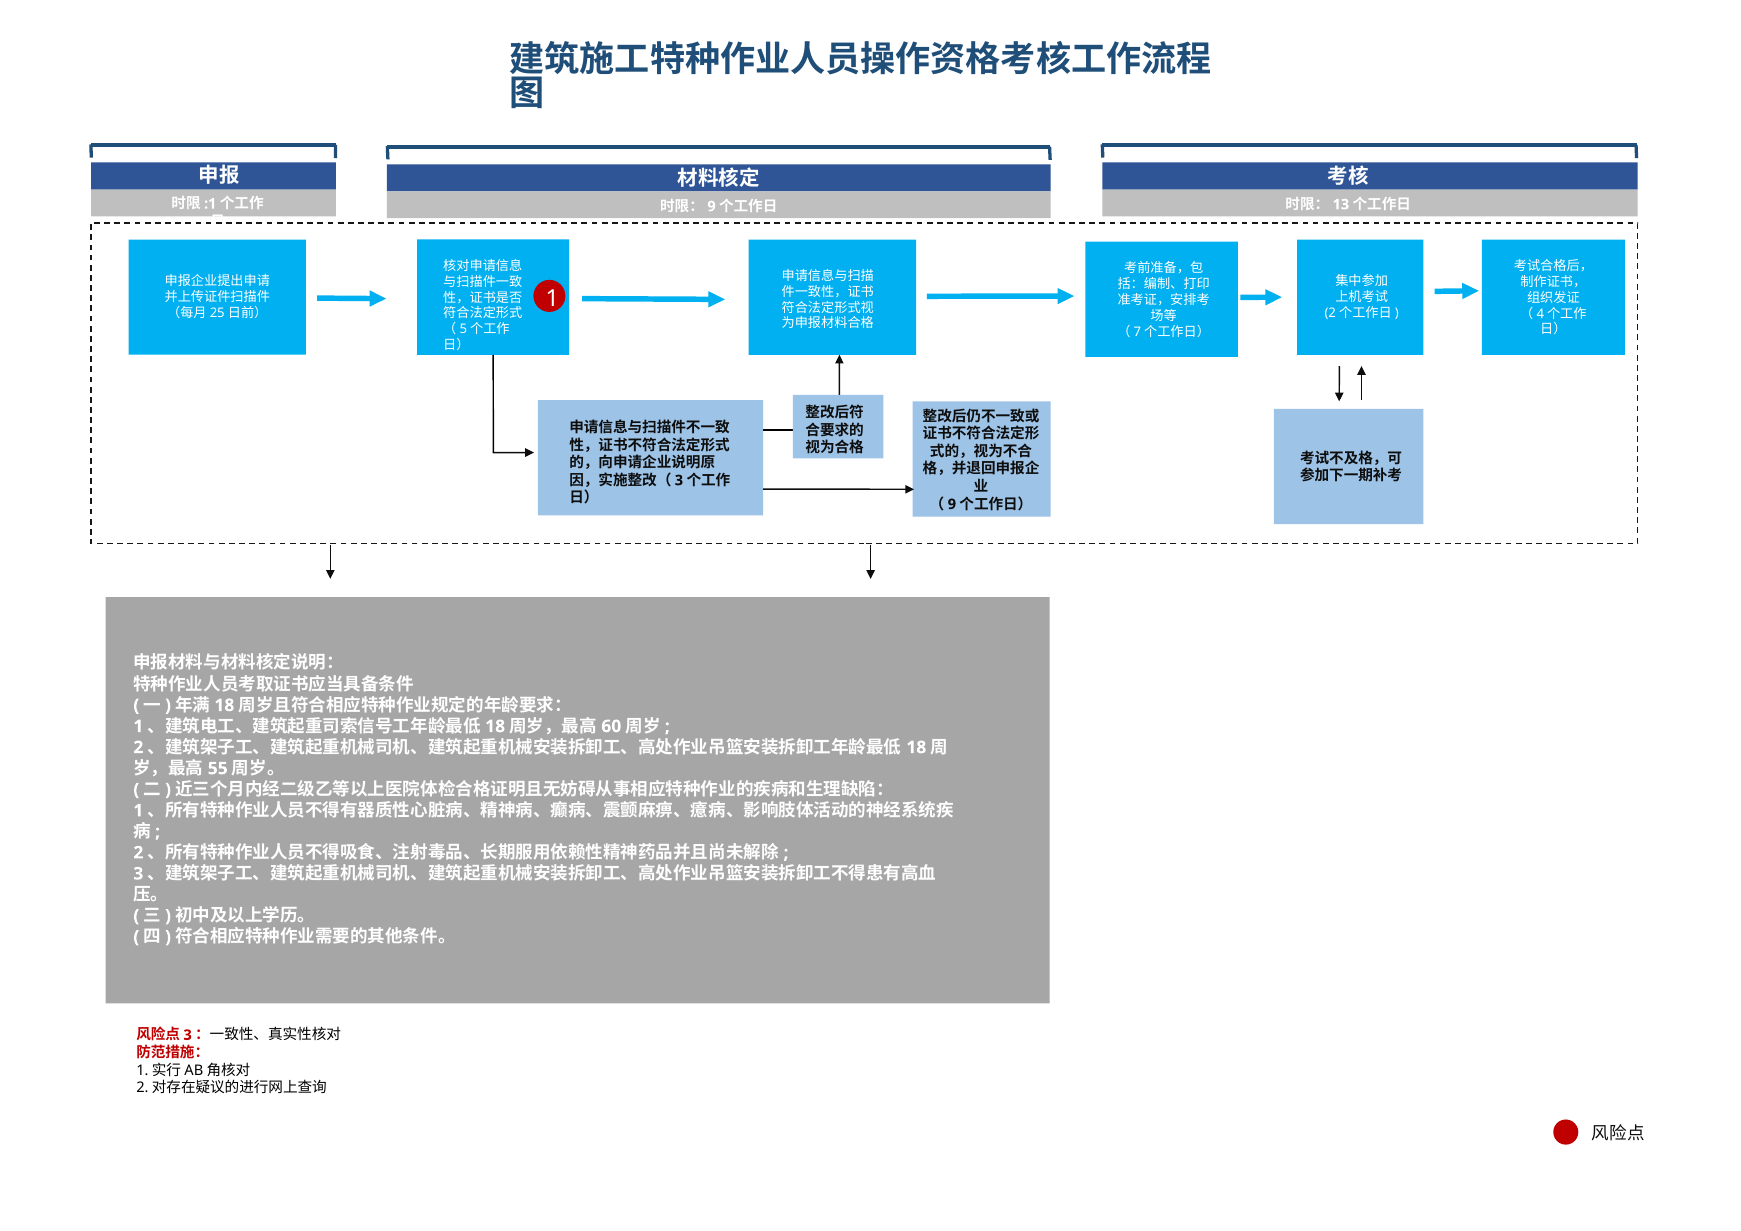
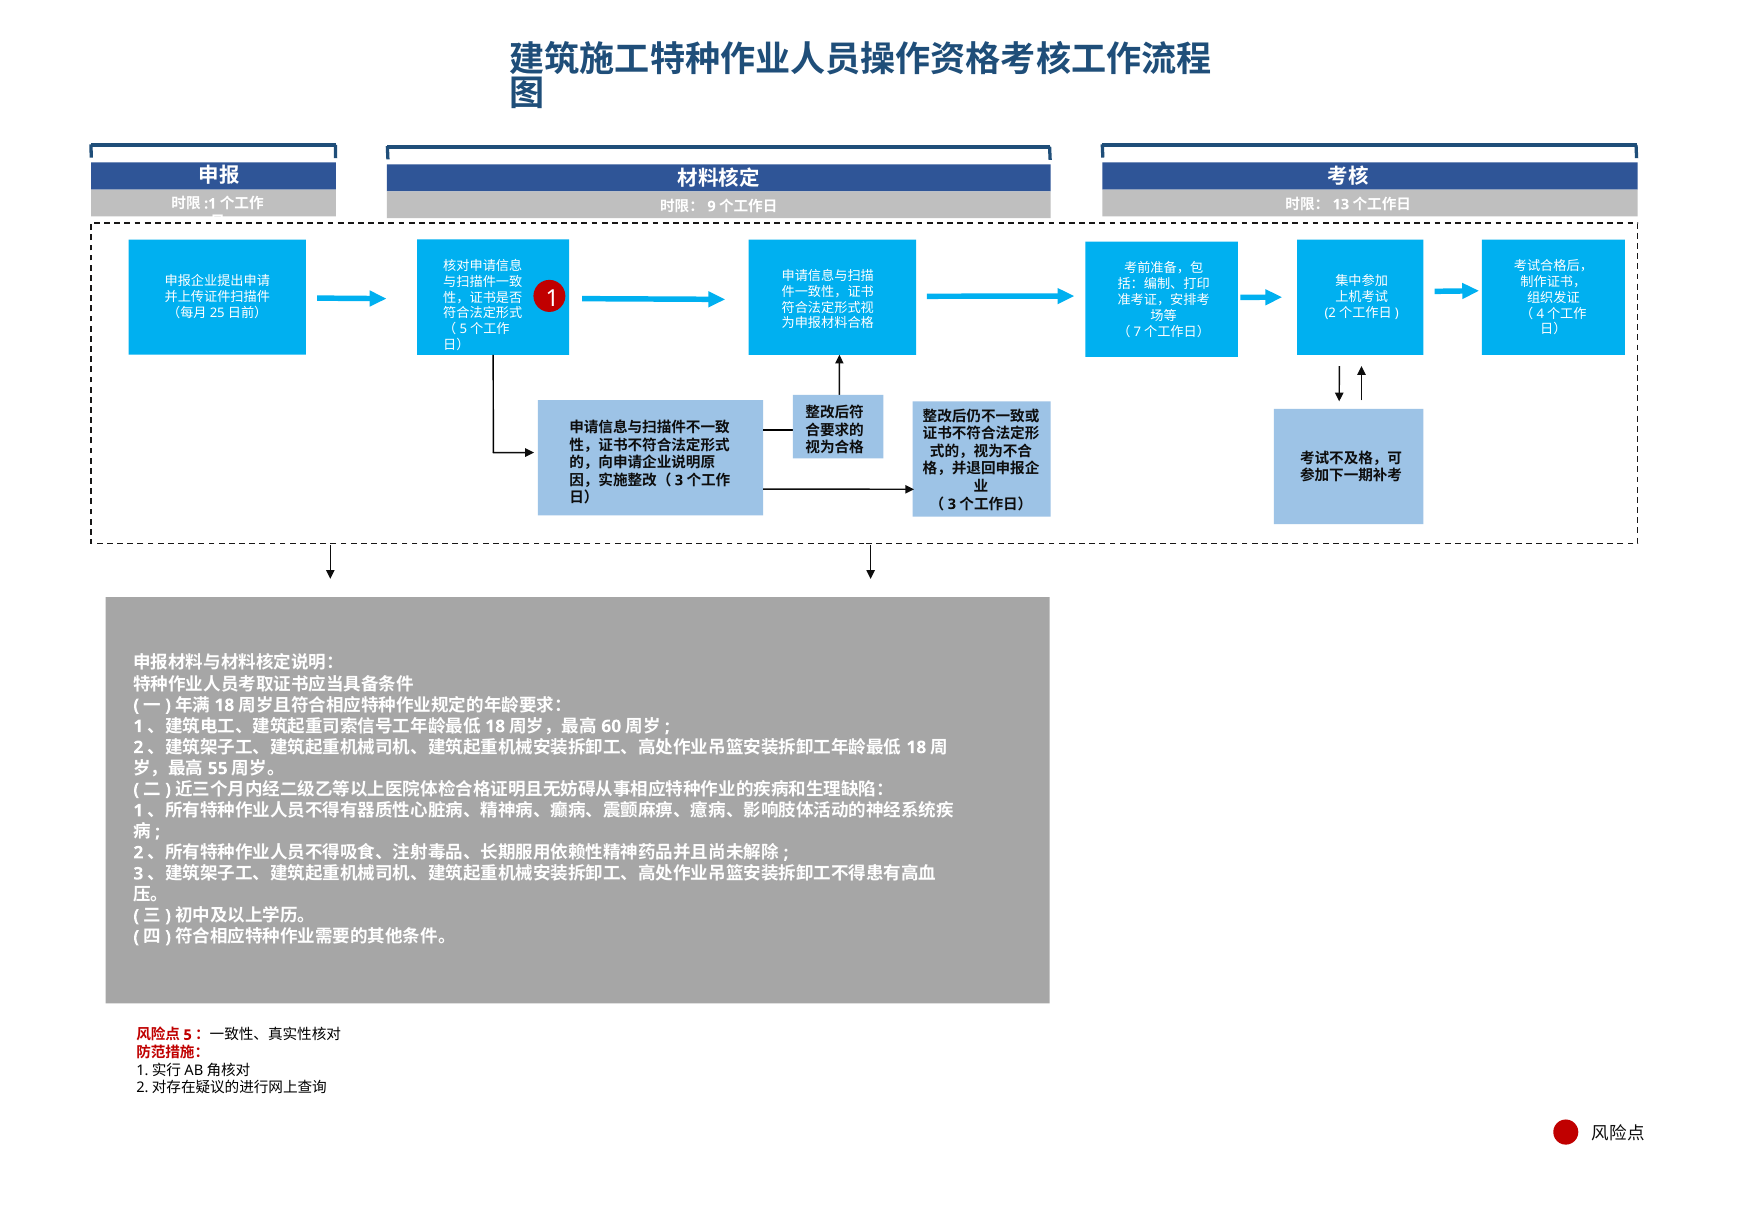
9: 9 -> 3 (952, 504)
3: 3 -> 5 (188, 1035)
